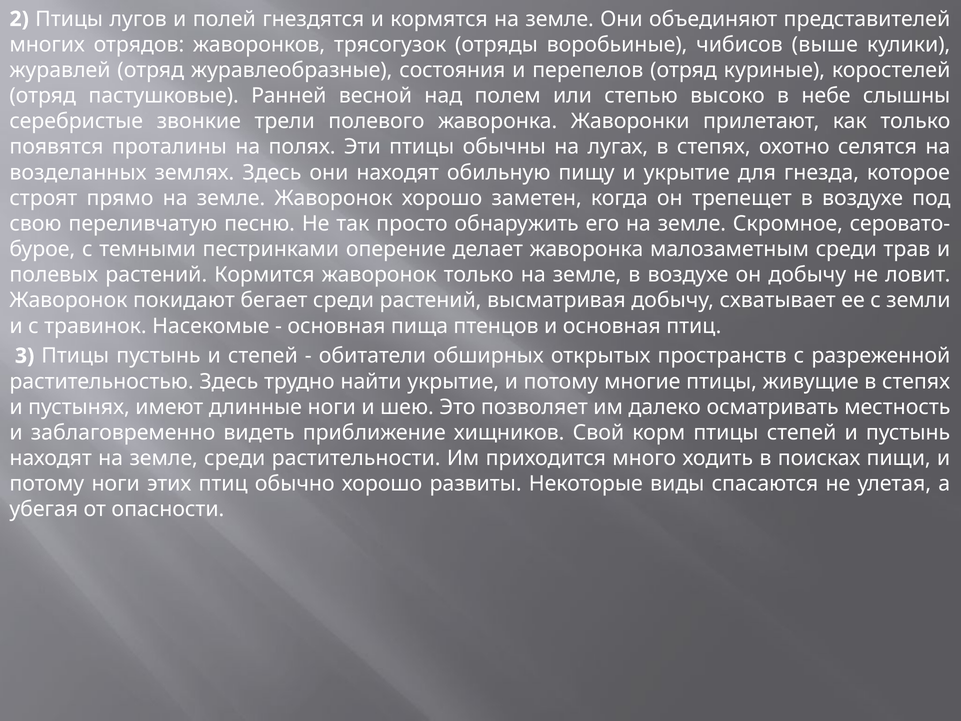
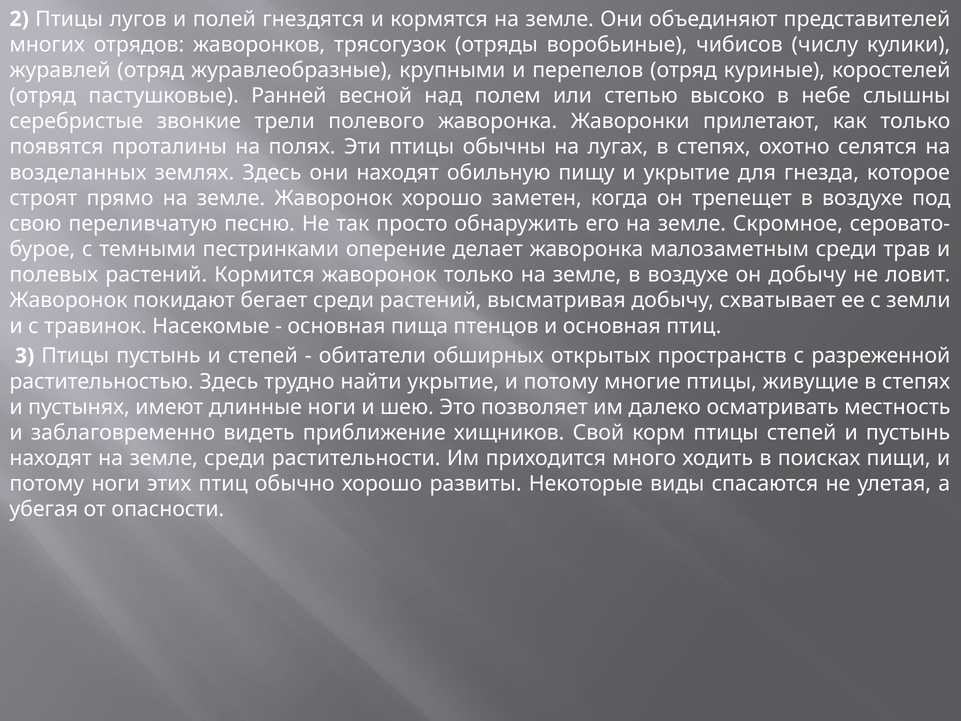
выше: выше -> числу (825, 45)
состояния: состояния -> крупными (452, 70)
